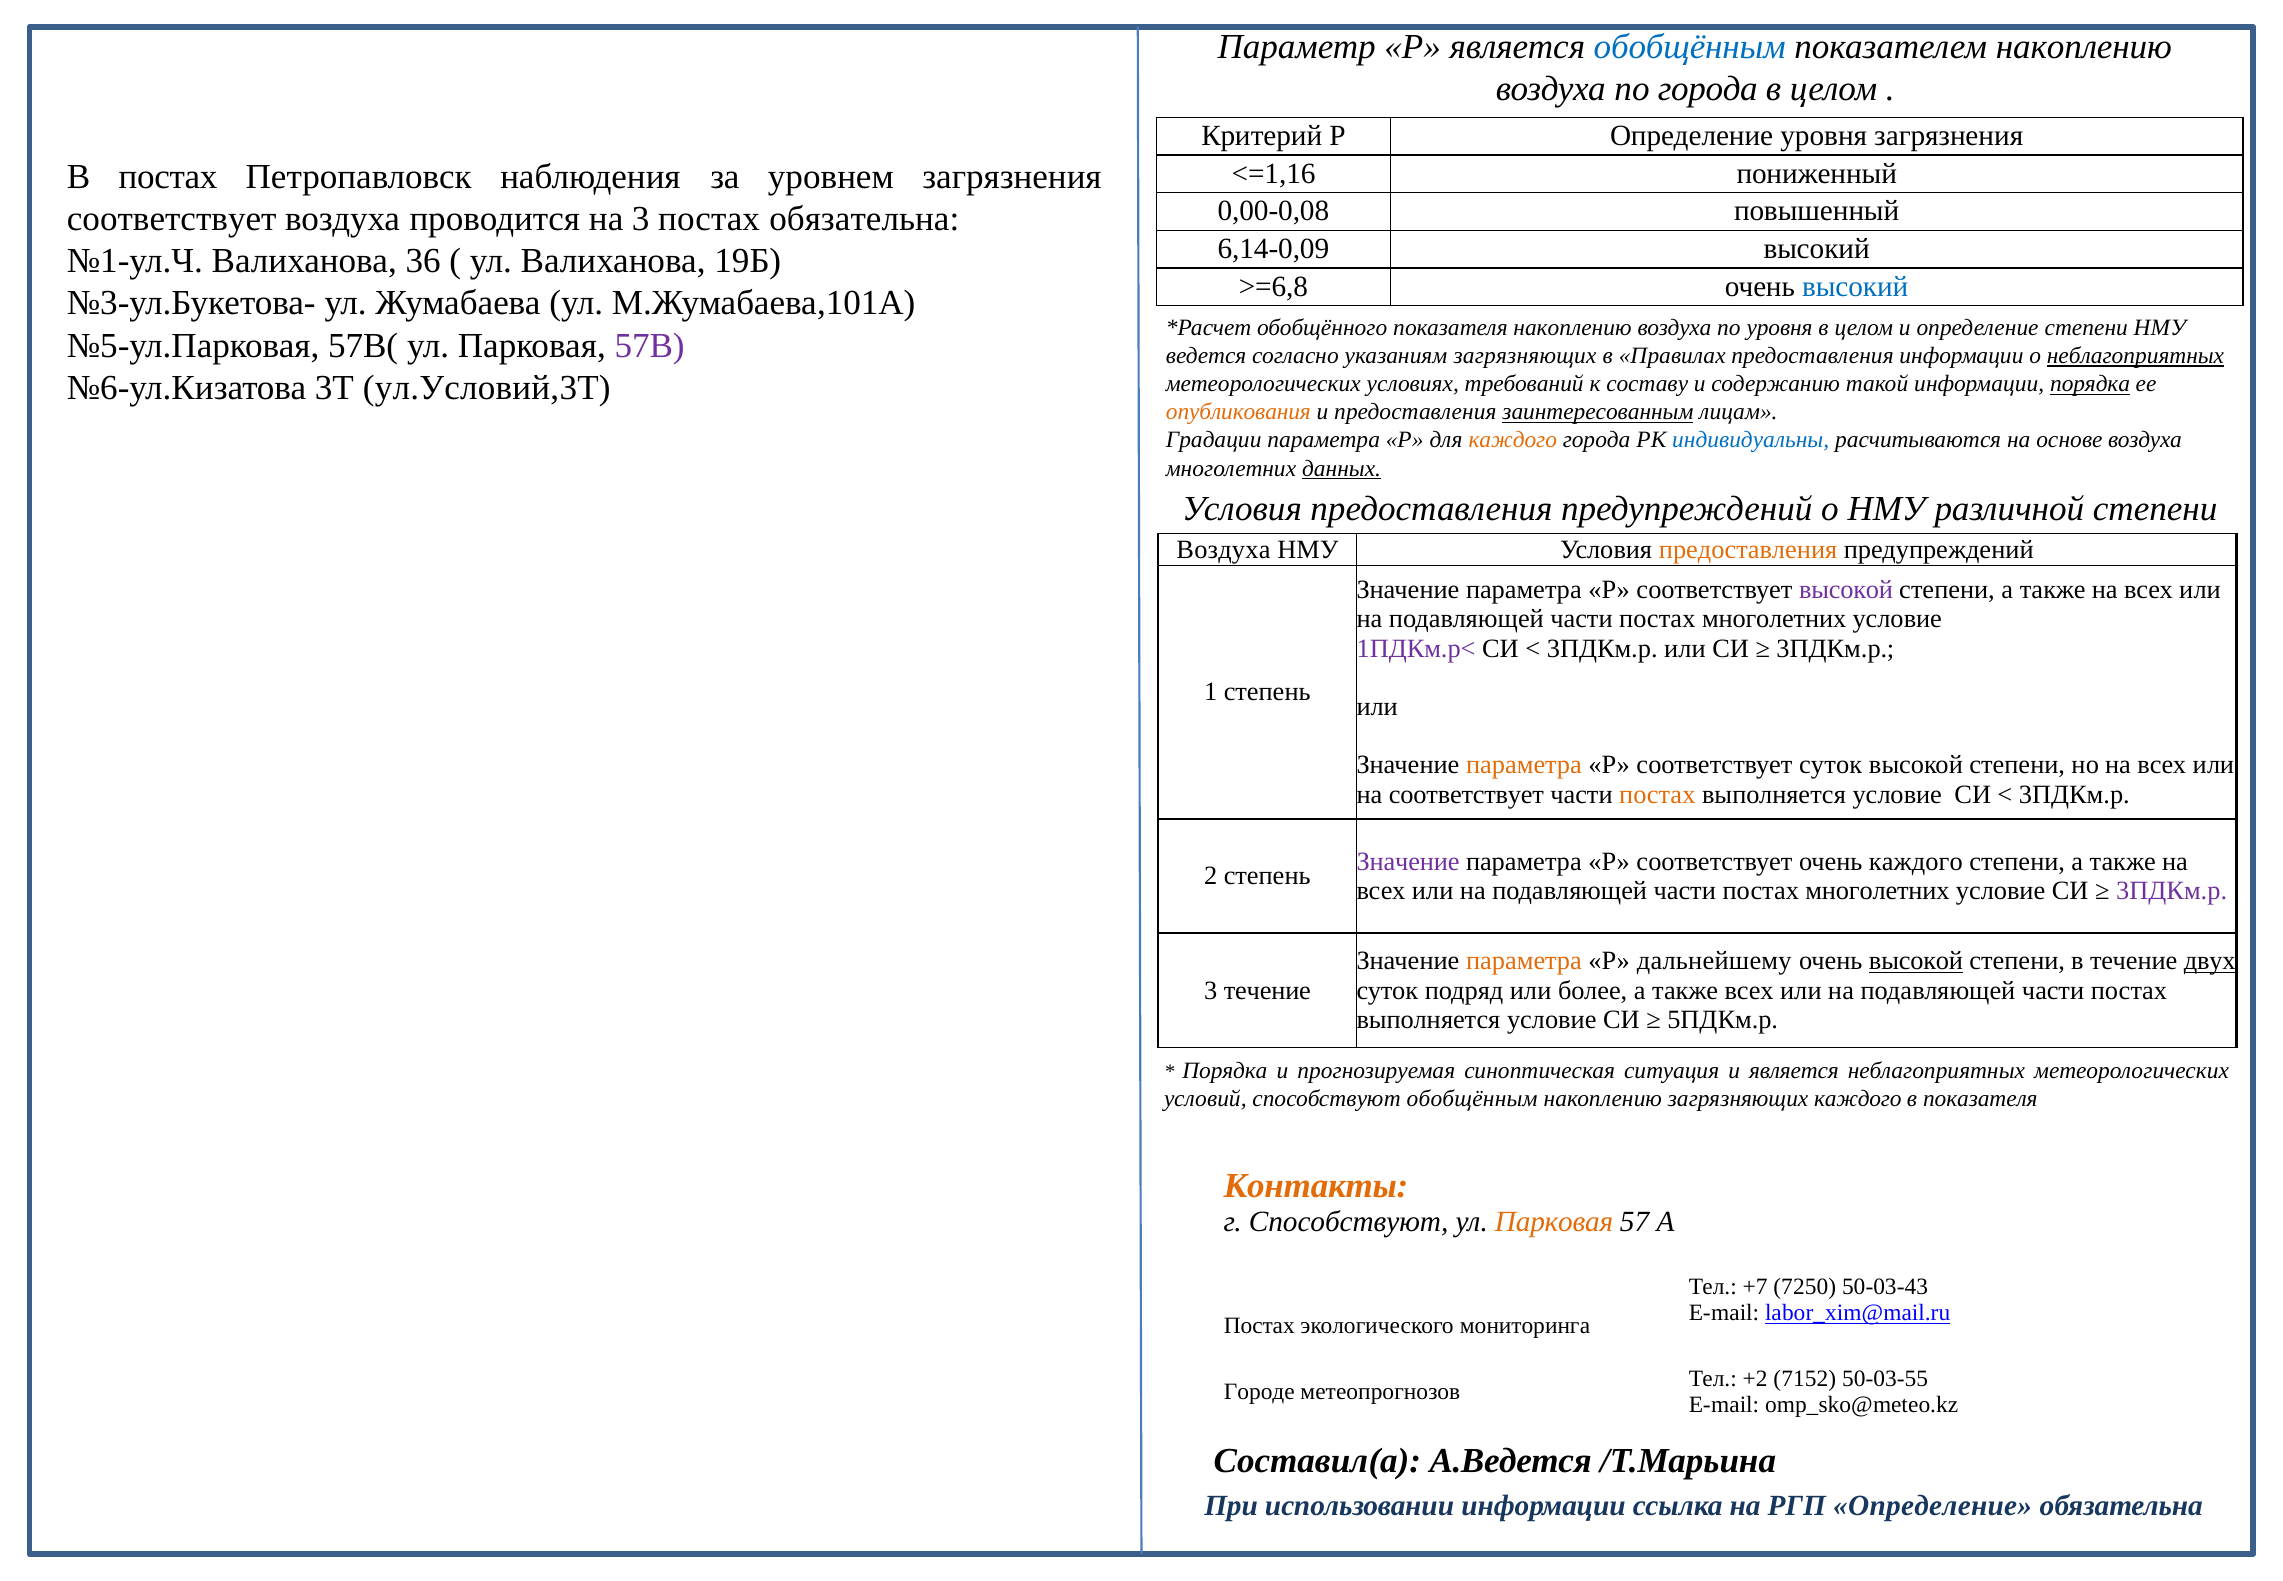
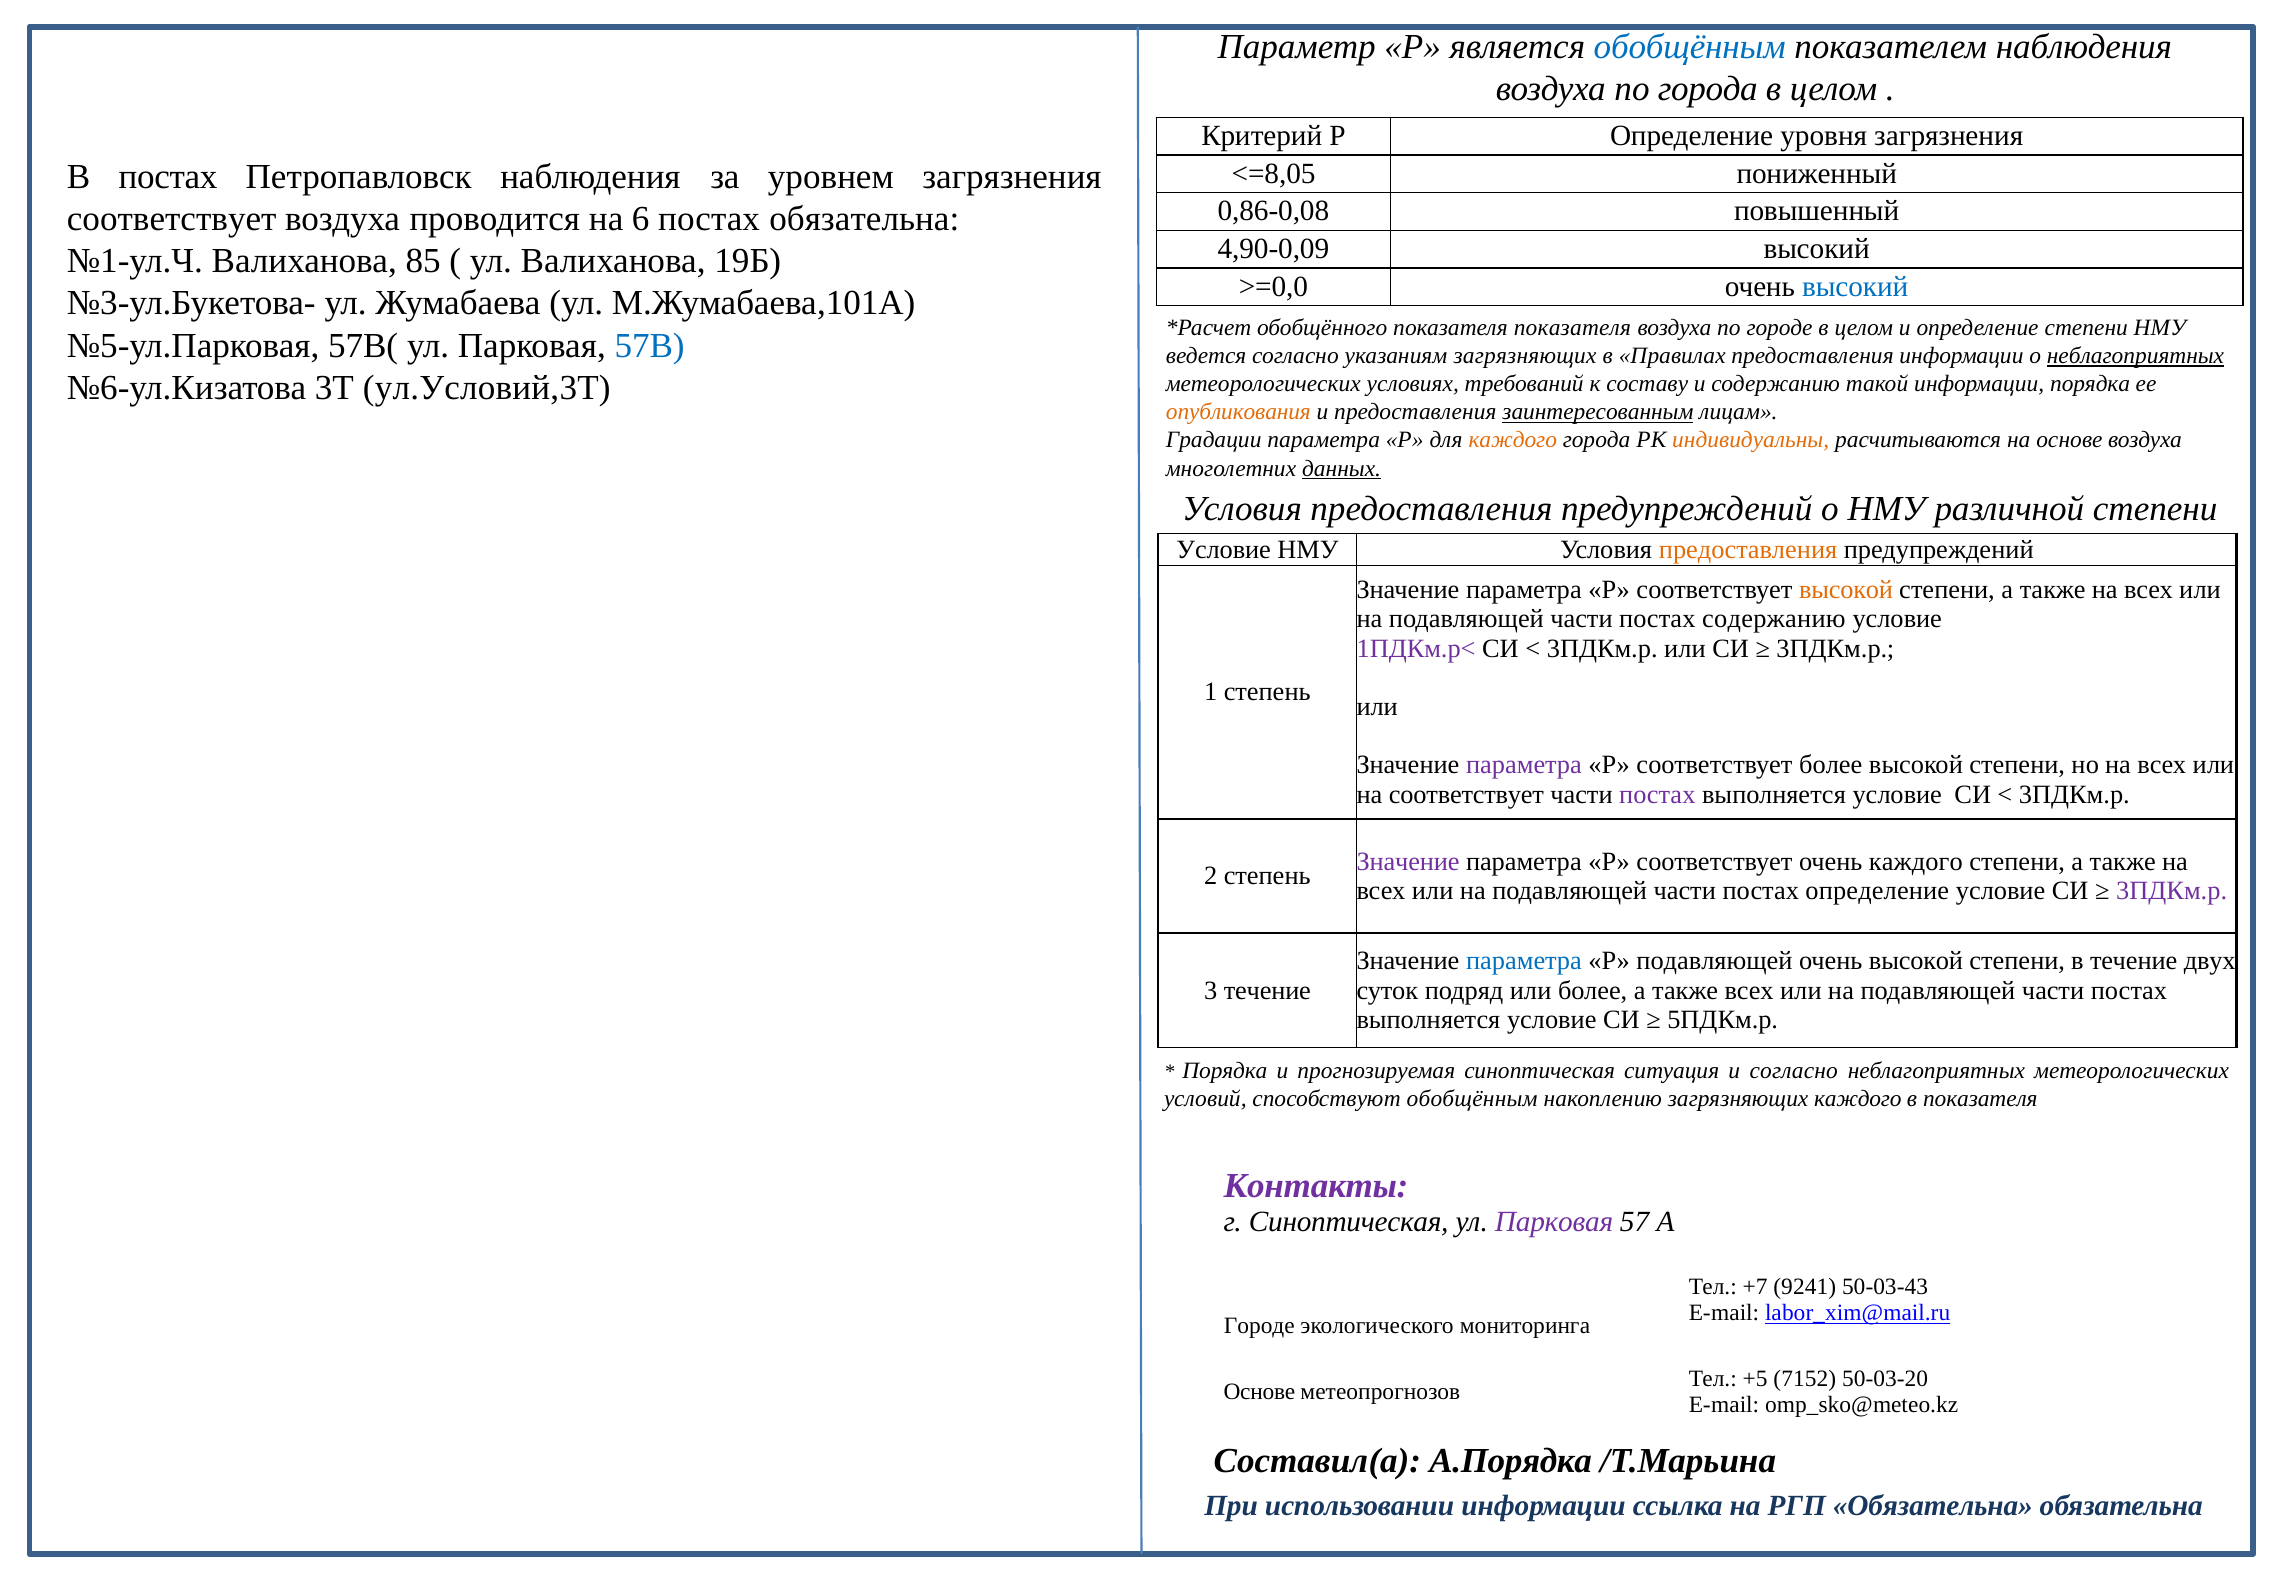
показателем накоплению: накоплению -> наблюдения (2084, 47)
<=1,16: <=1,16 -> <=8,05 (1274, 173)
0,00-0,08: 0,00-0,08 -> 0,86-0,08 (1273, 211)
на 3: 3 -> 6 (641, 219)
6,14-0,09: 6,14-0,09 -> 4,90-0,09 (1273, 249)
36: 36 -> 85 (423, 261)
>=6,8: >=6,8 -> >=0,0 (1273, 286)
показателя накоплению: накоплению -> показателя (1572, 328)
по уровня: уровня -> городе (1780, 328)
57В colour: purple -> blue (650, 345)
порядка underline: present -> none (2090, 384)
индивидуальны colour: blue -> orange (1751, 440)
Воздуха: Воздуха -> Условие (1224, 549)
высокой colour: purple -> orange (1846, 590)
многолетних: многолетних -> содержанию (1774, 619)
параметра colour: orange -> purple (1524, 765)
соответствует суток: суток -> более (1831, 765)
постах colour: orange -> purple (1657, 794)
многолетних: многолетних -> определение (1877, 891)
параметра colour: orange -> blue (1524, 961)
Р дальнейшему: дальнейшему -> подавляющей (1714, 961)
высокой underline: present -> none (1916, 961)
двух underline: present -> none (2210, 961)
и является: является -> согласно (1794, 1070)
Контакты colour: orange -> purple (1316, 1186)
г Способствуют: Способствуют -> Синоптическая (1349, 1222)
Парковая colour: orange -> purple (1554, 1222)
7250: 7250 -> 9241 (1805, 1287)
Постах: Постах -> Городе (1259, 1326)
+2: +2 -> +5 (1755, 1378)
50-03-55: 50-03-55 -> 50-03-20 (1885, 1378)
Городе: Городе -> Основе (1259, 1391)
А.Ведется: А.Ведется -> А.Порядка (1511, 1461)
РГП Определение: Определение -> Обязательна (1933, 1505)
